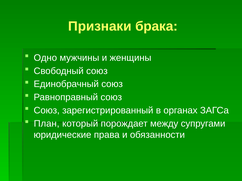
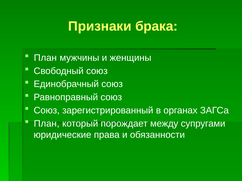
Одно: Одно -> План (45, 58)
